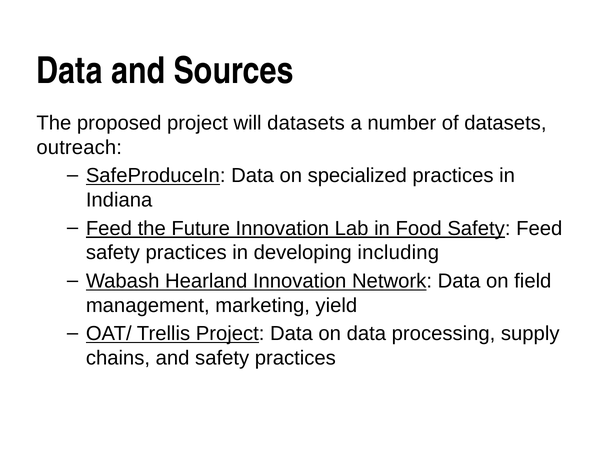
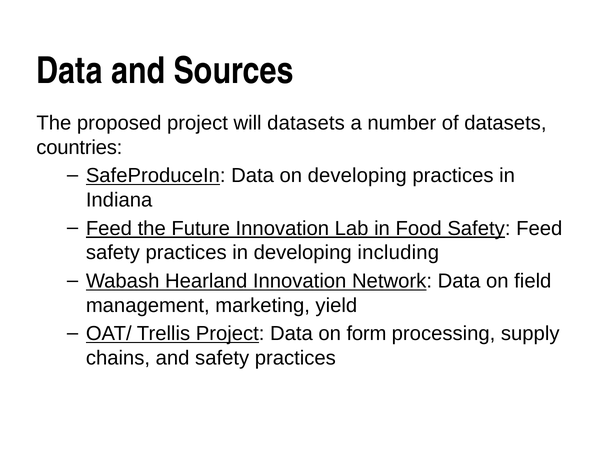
outreach: outreach -> countries (79, 147)
on specialized: specialized -> developing (357, 176)
on data: data -> form (366, 334)
